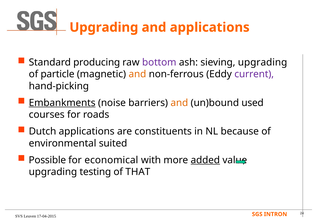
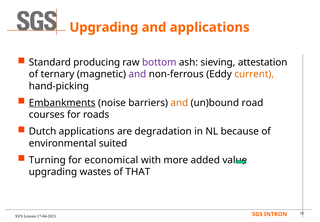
sieving upgrading: upgrading -> attestation (263, 62)
particle: particle -> ternary (58, 74)
and colour: orange -> purple (137, 74)
current colour: purple -> orange (254, 74)
used: used -> road (252, 103)
constituents: constituents -> degradation (163, 131)
Possible: Possible -> Turning (47, 160)
added underline: present -> none (205, 160)
testing: testing -> wastes (95, 172)
